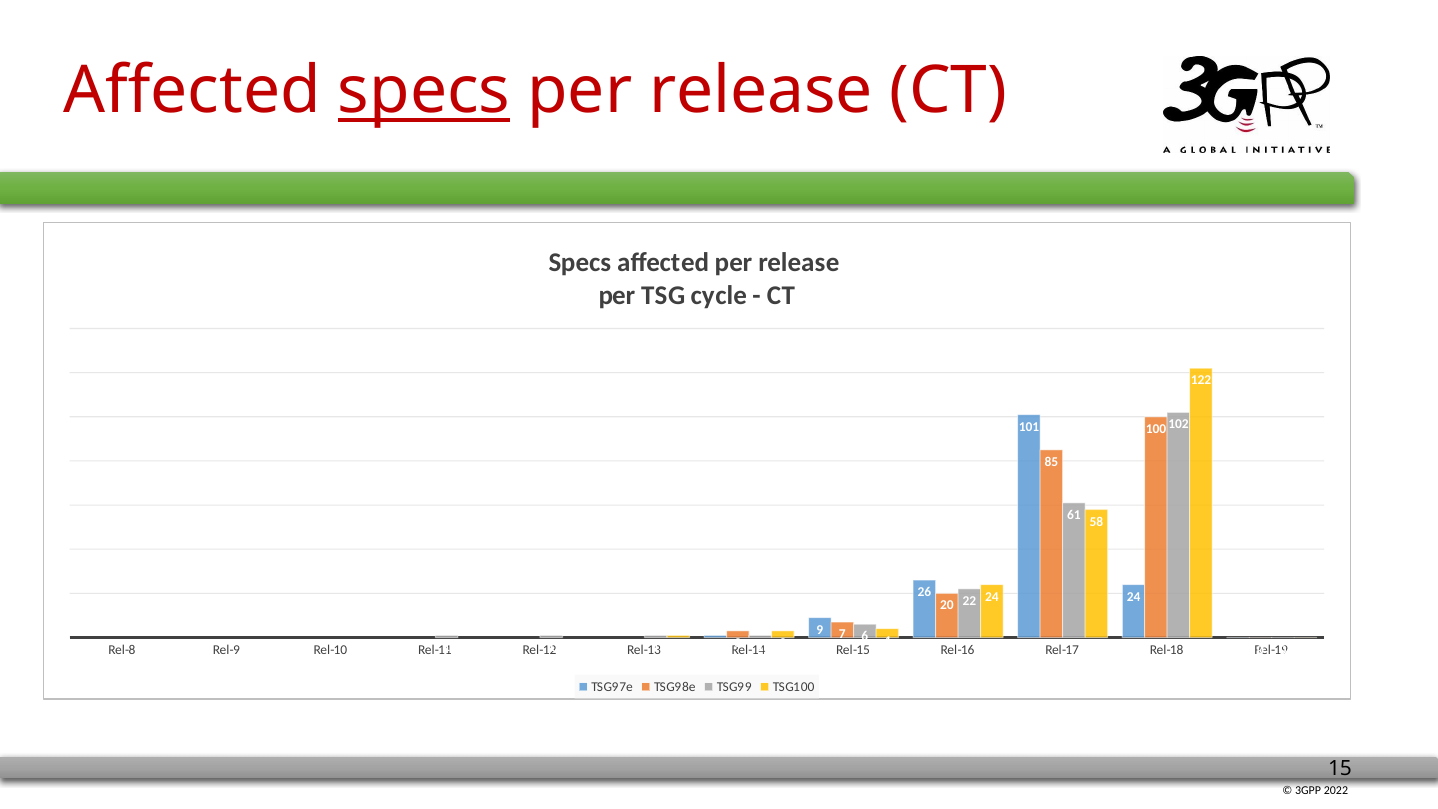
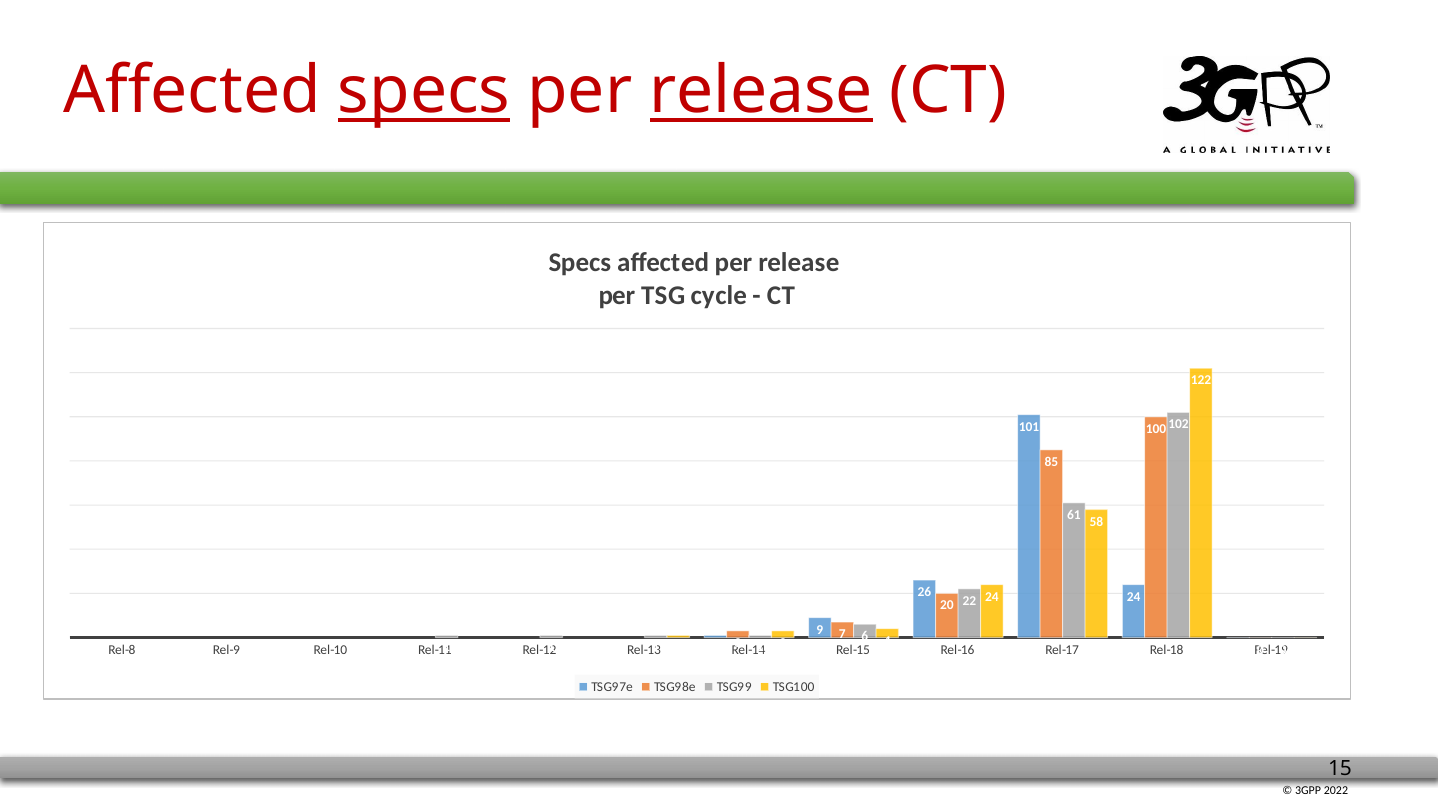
release underline: none -> present (761, 91)
